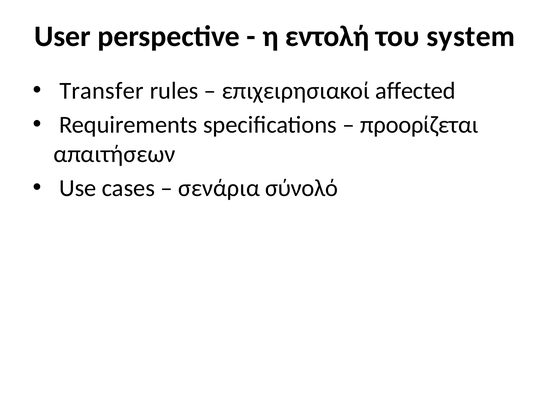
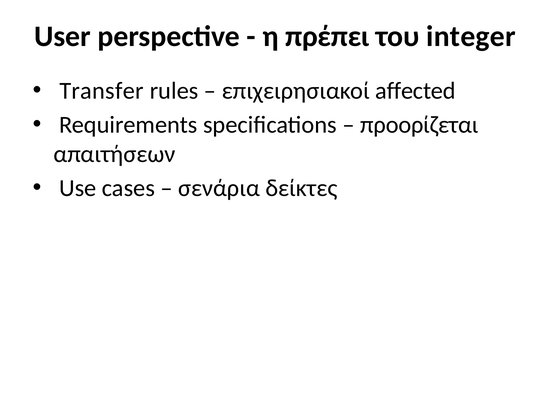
εντολή: εντολή -> πρέπει (327, 36)
system: system -> integer (471, 36)
σύνολό: σύνολό -> δείκτες (301, 189)
